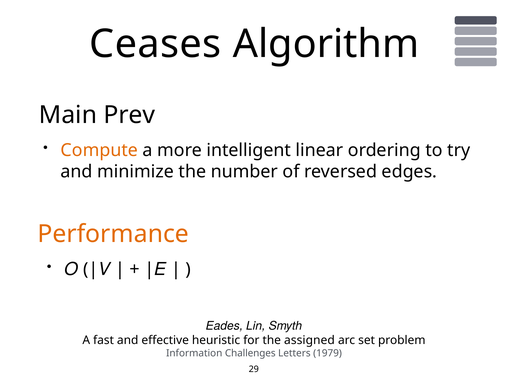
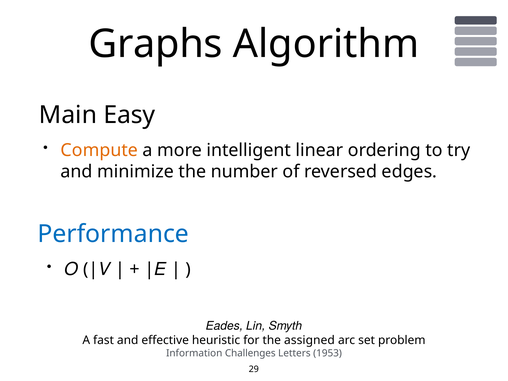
Ceases: Ceases -> Graphs (156, 44)
Prev: Prev -> Easy (129, 115)
Performance colour: orange -> blue (113, 234)
1979: 1979 -> 1953 (328, 353)
